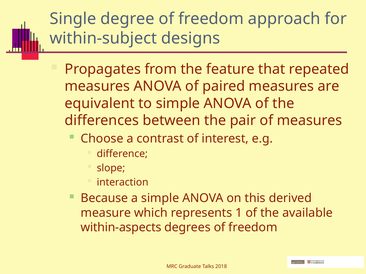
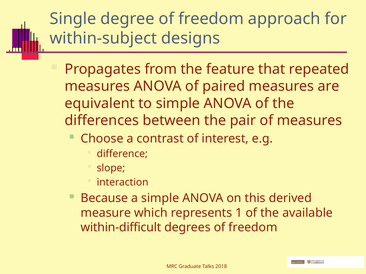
within-aspects: within-aspects -> within-difficult (121, 228)
